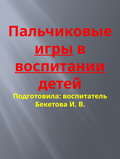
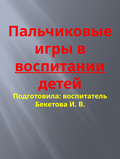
игры underline: present -> none (54, 49)
